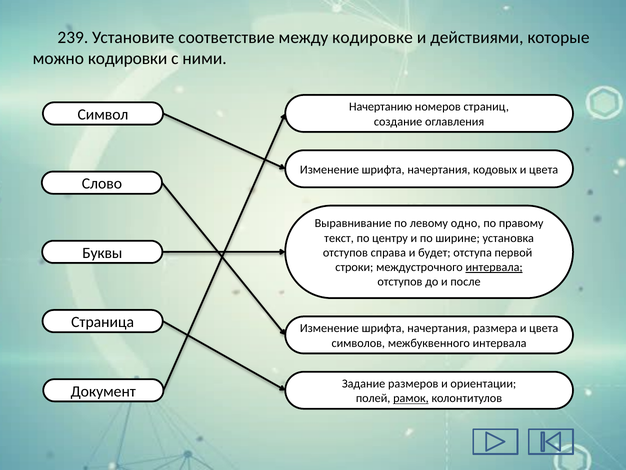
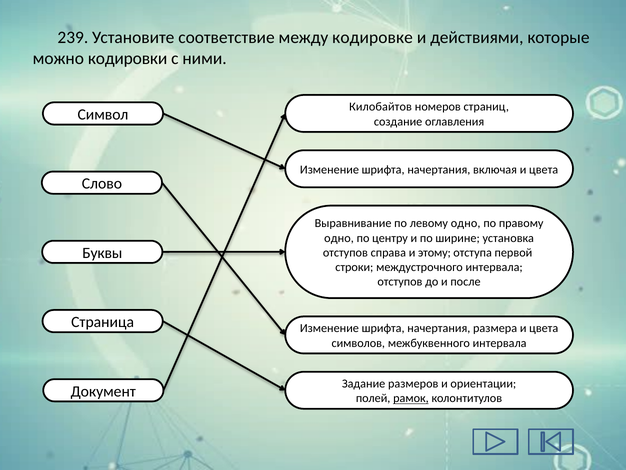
Начертанию: Начертанию -> Килобайтов (381, 107)
кодовых: кодовых -> включая (495, 169)
текст: текст -> одно (339, 238)
будет: будет -> этому (434, 252)
интервала underline: present -> none (494, 267)
